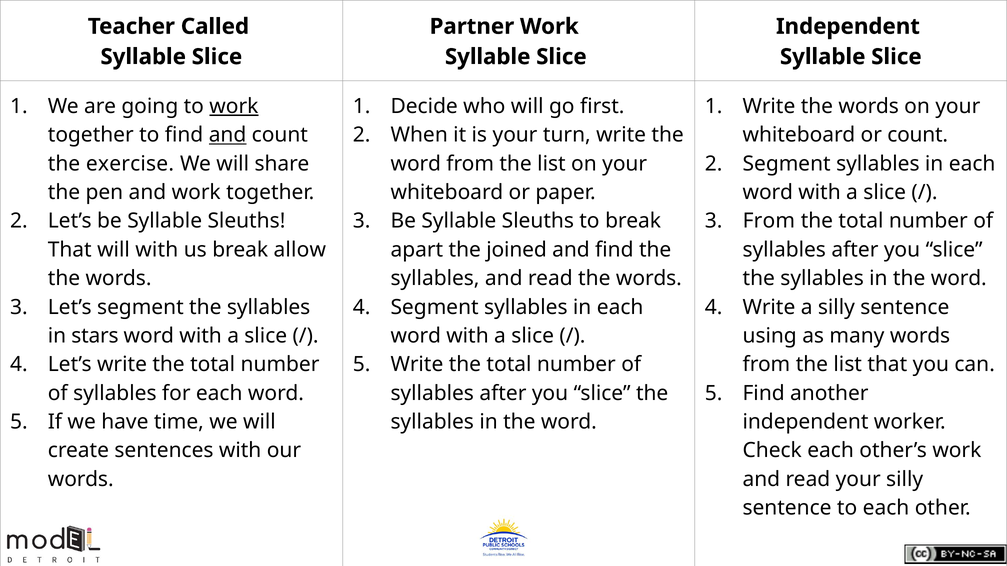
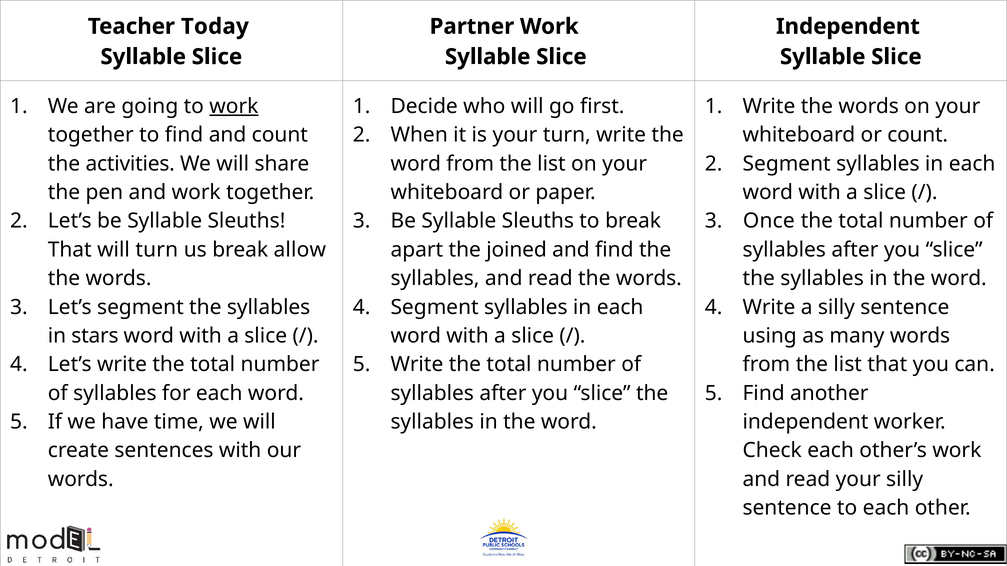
Called: Called -> Today (215, 26)
and underline: present -> none (228, 135)
exercise: exercise -> activities (130, 164)
From: From -> Once (769, 221)
will with: with -> turn (157, 250)
